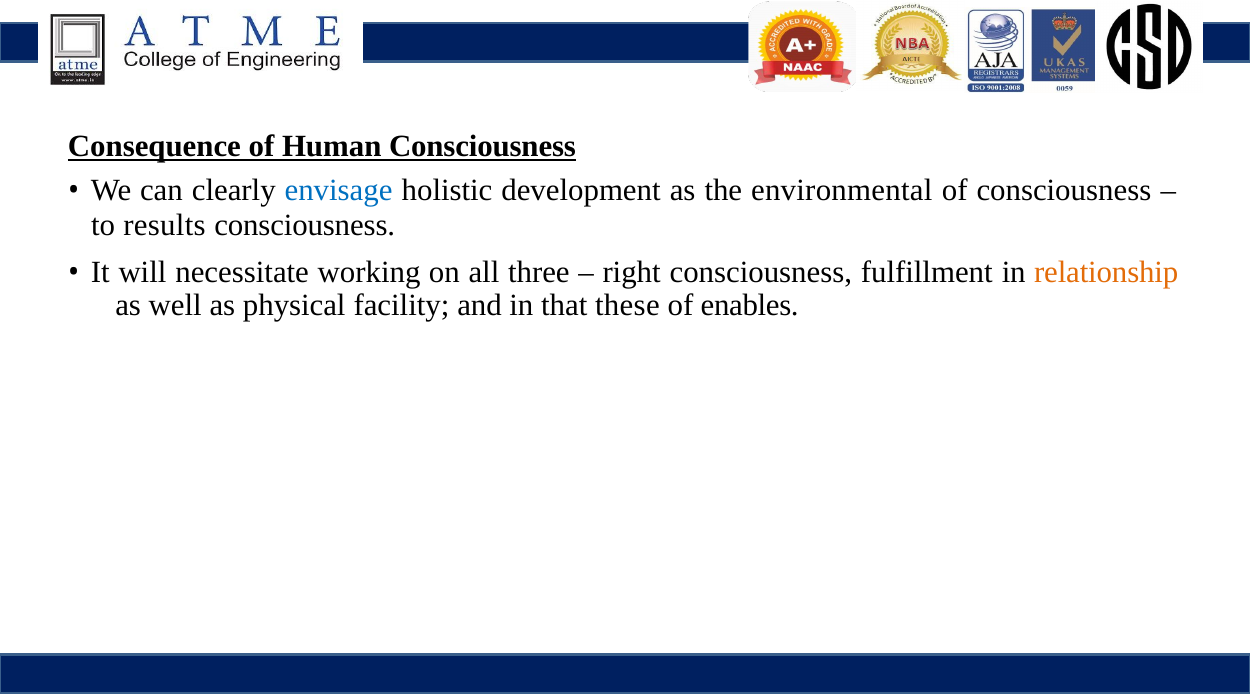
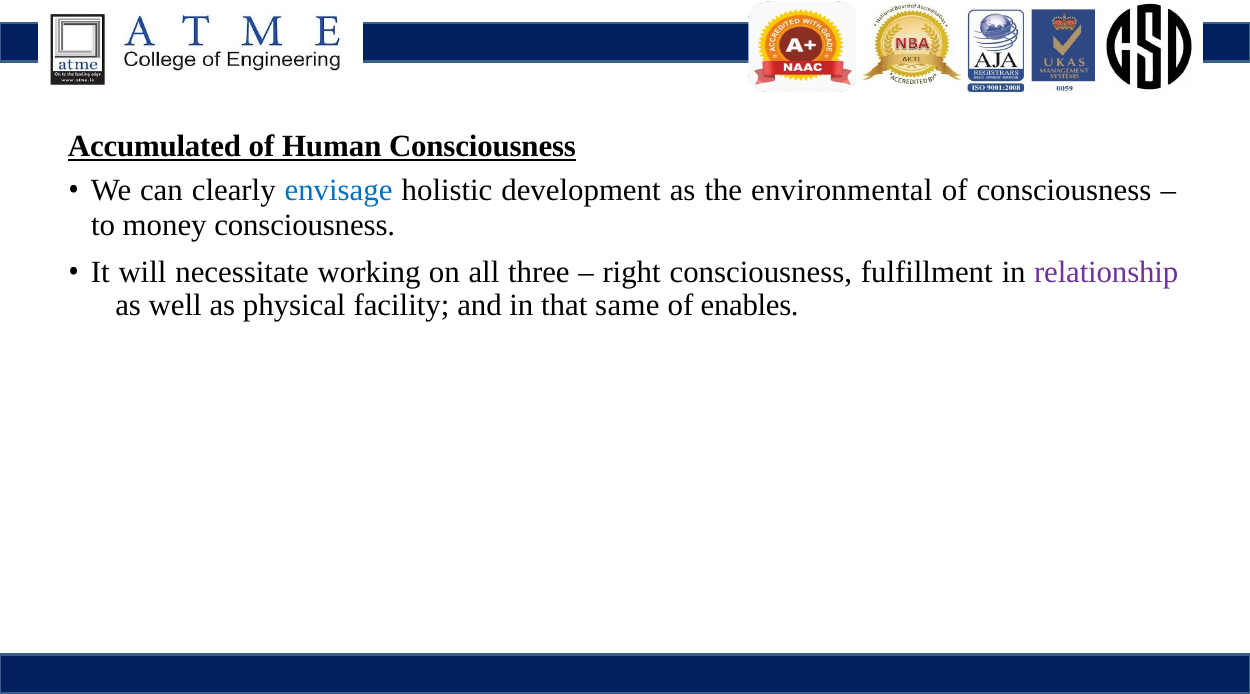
Consequence: Consequence -> Accumulated (154, 147)
results: results -> money (165, 226)
relationship colour: orange -> purple (1106, 273)
these: these -> same (627, 306)
